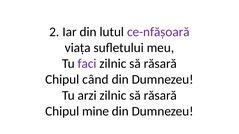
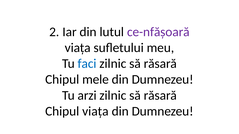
faci colour: purple -> blue (87, 64)
când: când -> mele (96, 80)
Chipul mine: mine -> viața (95, 112)
